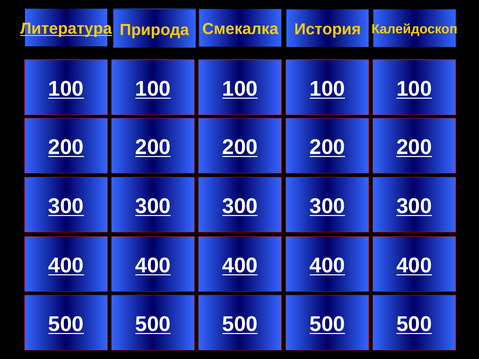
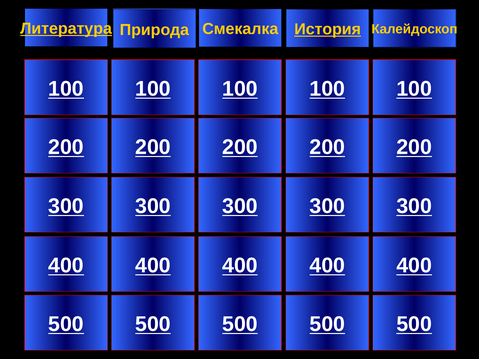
История underline: none -> present (328, 29)
